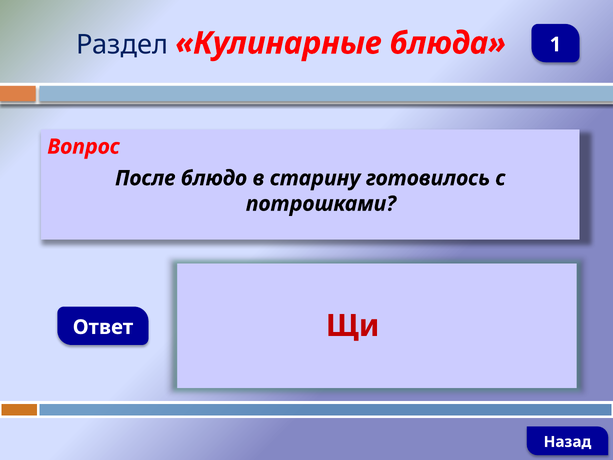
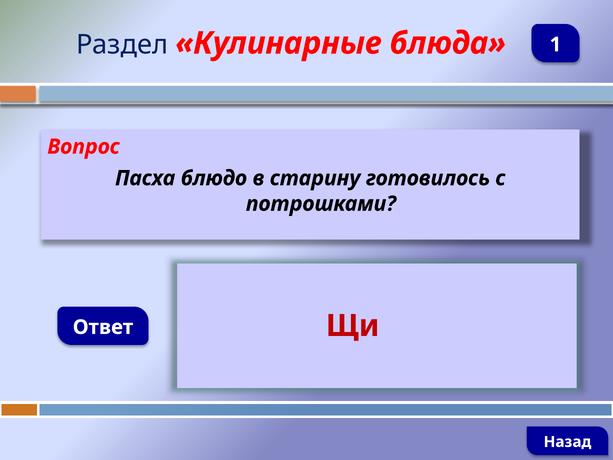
После: После -> Пасха (145, 178)
